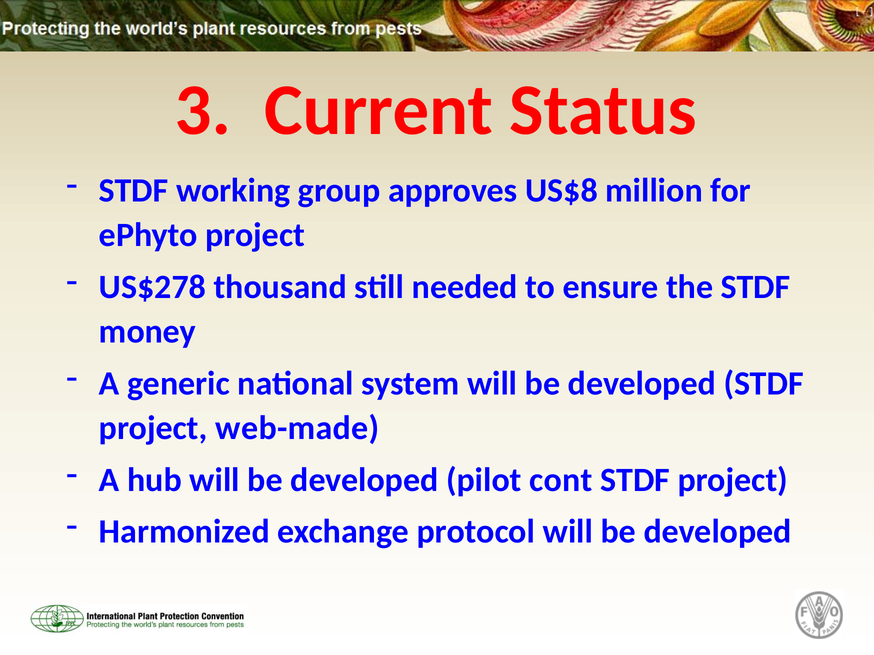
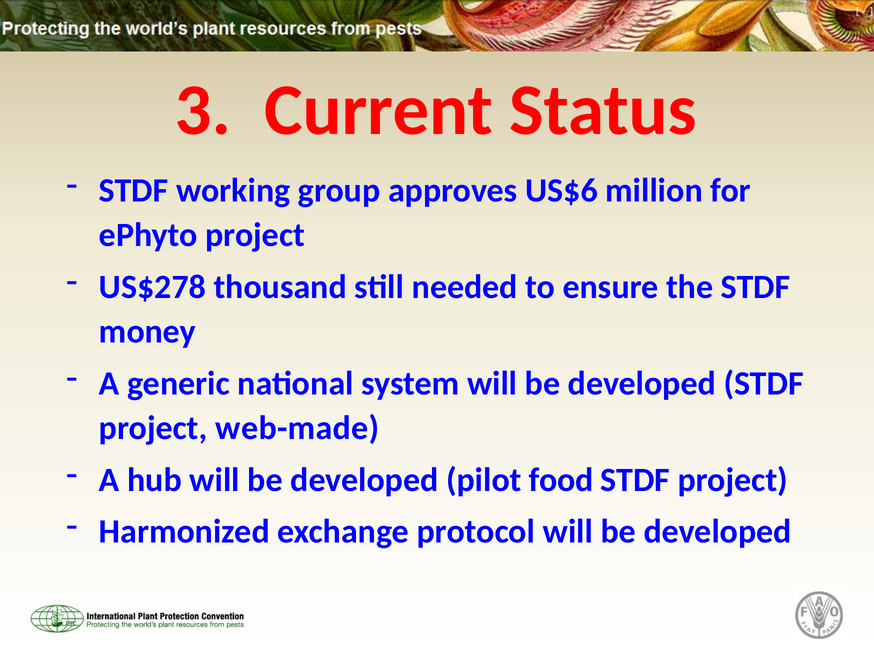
US$8: US$8 -> US$6 (561, 191)
cont: cont -> food (561, 480)
